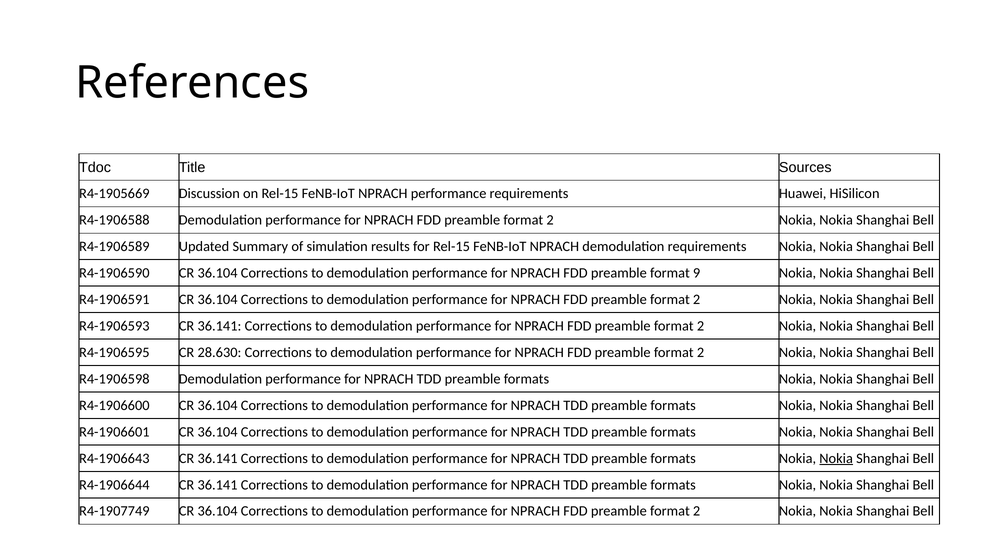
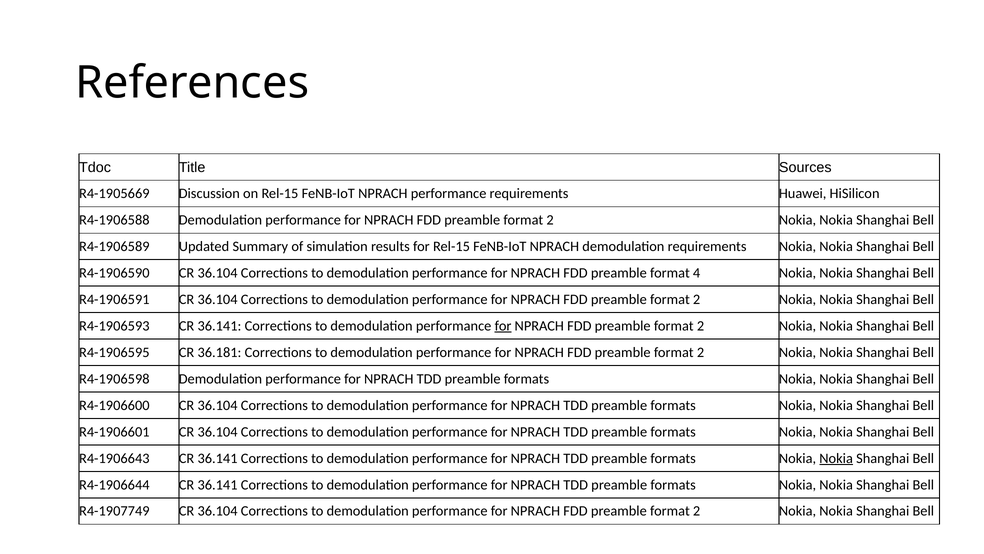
9: 9 -> 4 (697, 273)
for underline: none -> present (503, 326)
28.630: 28.630 -> 36.181 (219, 352)
